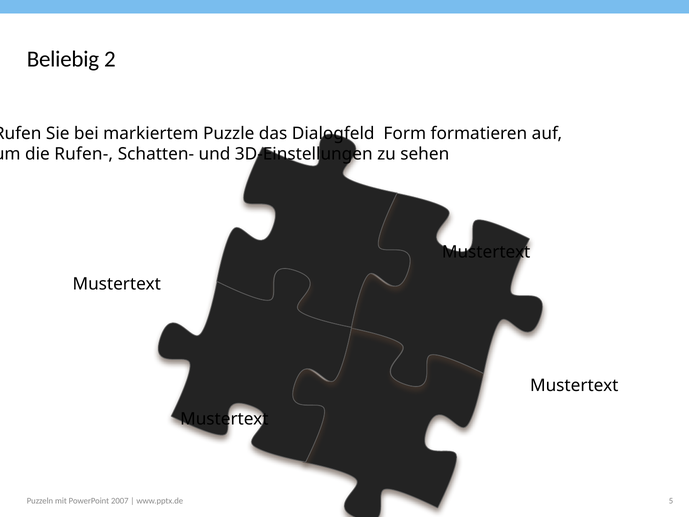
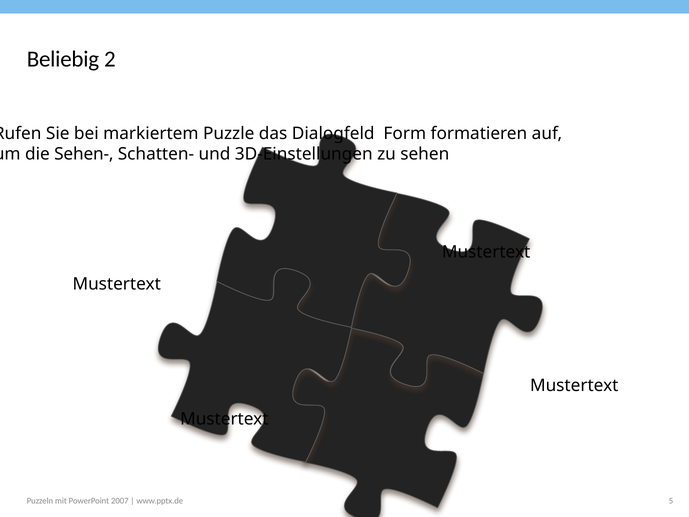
Rufen-: Rufen- -> Sehen- (84, 154)
